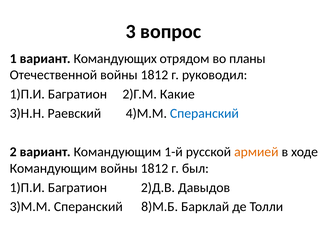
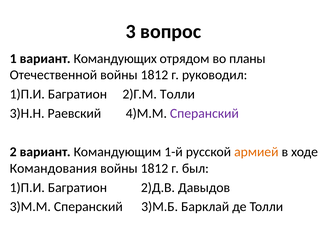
2)Г.М Какие: Какие -> Толли (177, 94)
Сперанский colour: blue -> purple (204, 114)
Командующим: Командующим -> Командования (53, 168)
8)М.Б: 8)М.Б -> 3)М.Б (160, 207)
